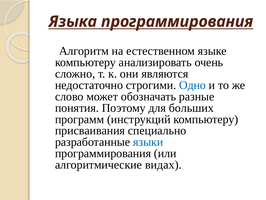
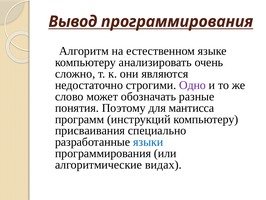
Языка: Языка -> Вывод (73, 22)
Одно colour: blue -> purple (192, 85)
больших: больших -> мантисса (191, 108)
